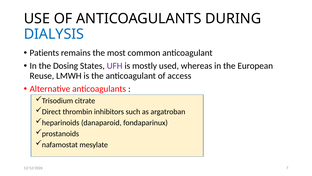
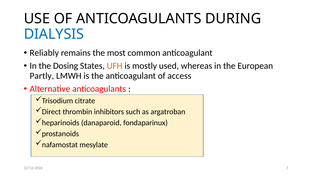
Patients: Patients -> Reliably (44, 53)
UFH colour: purple -> orange (115, 66)
Reuse: Reuse -> Partly (42, 76)
